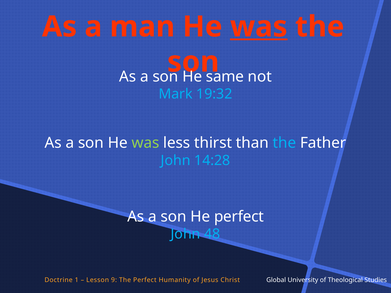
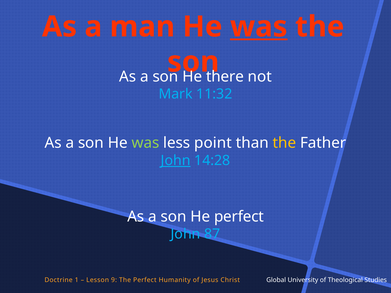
same: same -> there (225, 77)
19:32: 19:32 -> 11:32 (214, 94)
thirst: thirst -> point (213, 143)
the colour: light blue -> yellow (284, 143)
John underline: none -> present (176, 161)
48: 48 -> 87 (212, 234)
